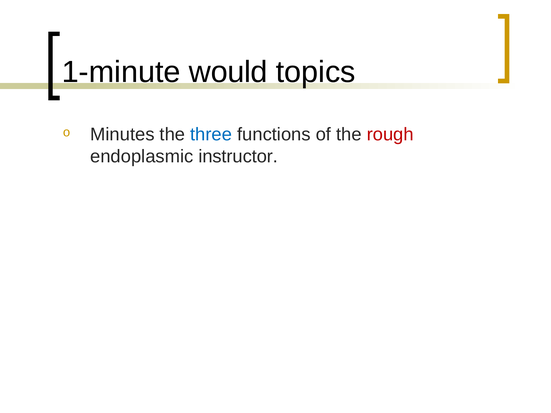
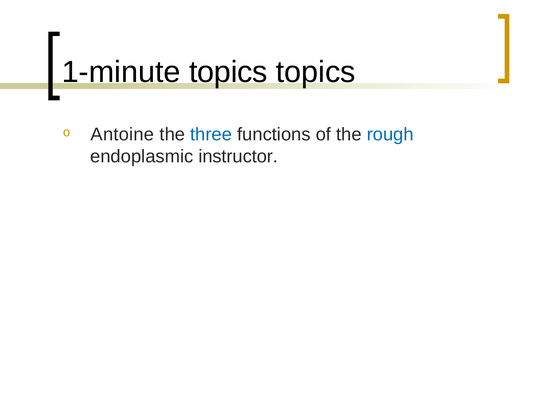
1-minute would: would -> topics (228, 72)
Minutes: Minutes -> Antoine (122, 134)
rough colour: red -> blue (390, 134)
